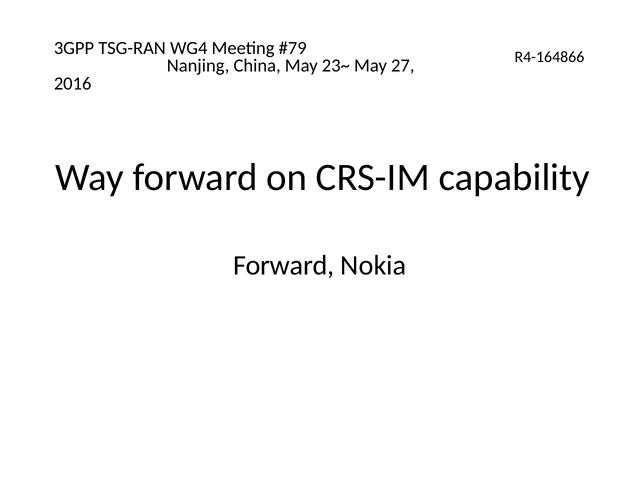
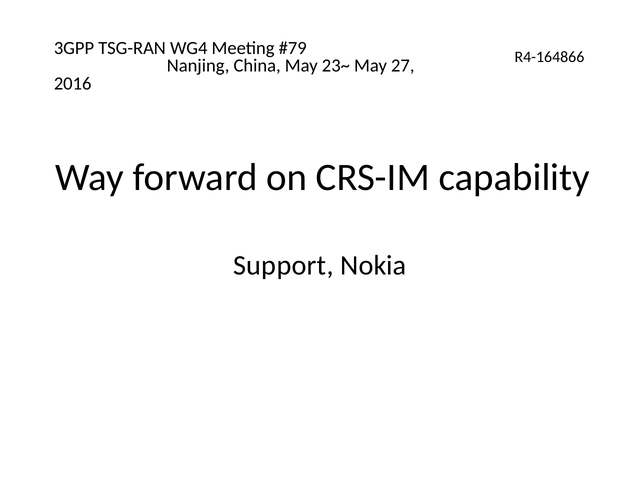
Forward: Forward -> Support (283, 266)
